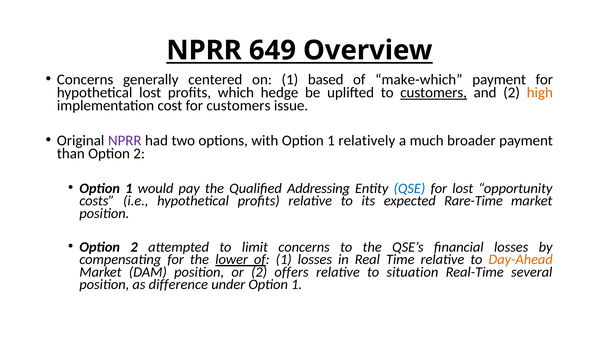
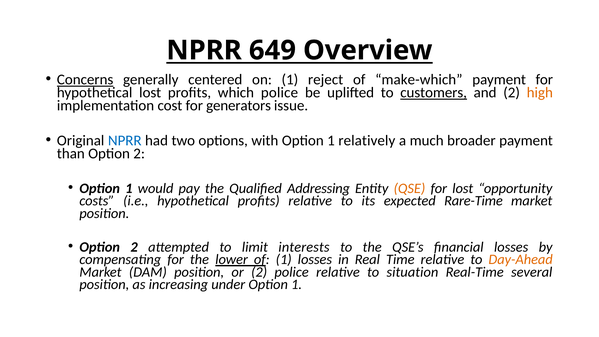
Concerns underline: none -> present (85, 80)
based: based -> reject (326, 80)
which hedge: hedge -> police (279, 93)
for customers: customers -> generators (239, 106)
NPRR colour: purple -> blue (125, 141)
QSE colour: blue -> orange (409, 188)
limit concerns: concerns -> interests (304, 247)
2 offers: offers -> police (292, 272)
difference: difference -> increasing (178, 284)
